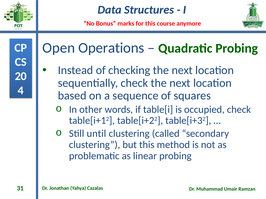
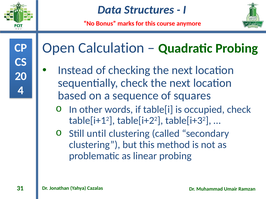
Operations: Operations -> Calculation (111, 48)
